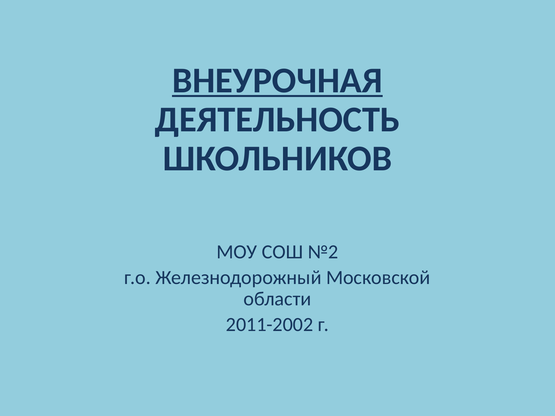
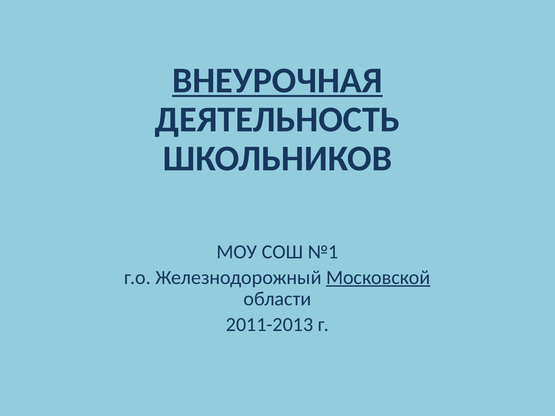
№2: №2 -> №1 (323, 252)
Московской underline: none -> present (378, 278)
2011-2002: 2011-2002 -> 2011-2013 (270, 325)
